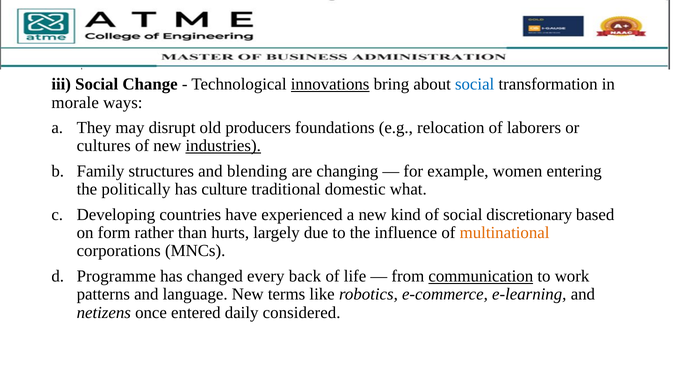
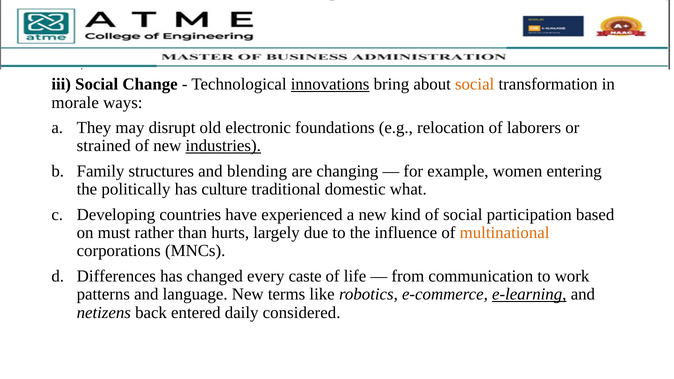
social colour: blue -> orange (475, 84)
producers: producers -> electronic (258, 128)
cultures: cultures -> strained (104, 146)
discretionary: discretionary -> participation (529, 215)
form: form -> must (114, 233)
Programme: Programme -> Differences (116, 276)
back: back -> caste (305, 276)
communication underline: present -> none (481, 276)
e-learning underline: none -> present (529, 294)
once: once -> back (151, 313)
